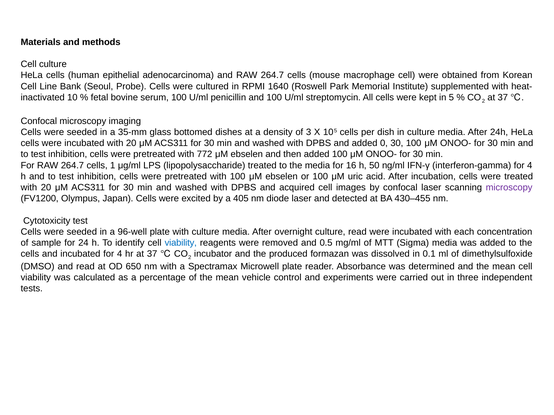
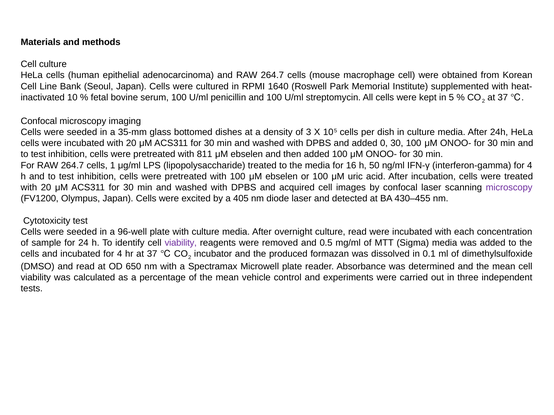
Seoul Probe: Probe -> Japan (131, 86)
772: 772 -> 811 (205, 154)
viability colour: blue -> purple (181, 243)
